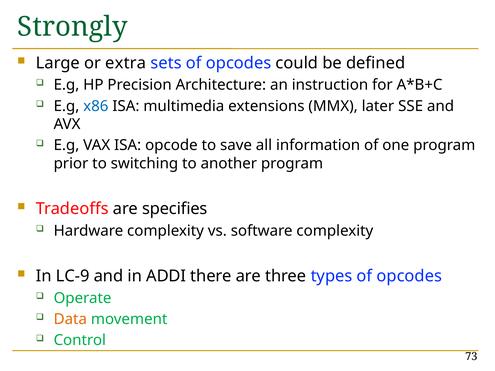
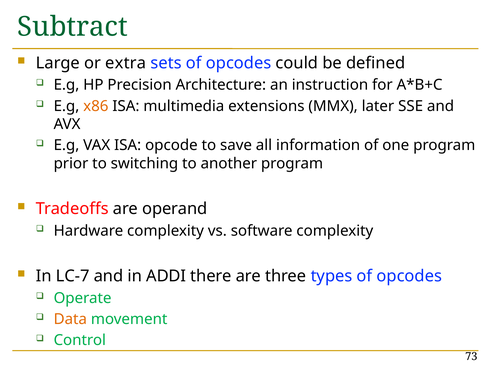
Strongly: Strongly -> Subtract (73, 27)
x86 colour: blue -> orange (96, 106)
specifies: specifies -> operand (175, 209)
LC-9: LC-9 -> LC-7 (73, 276)
